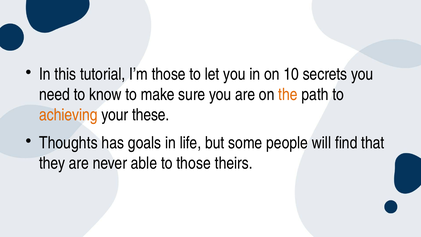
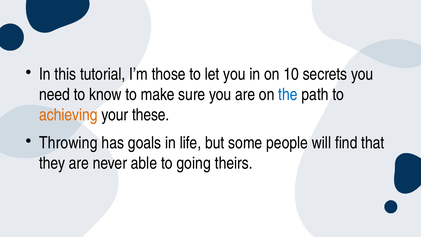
the colour: orange -> blue (288, 95)
Thoughts: Thoughts -> Throwing (68, 143)
to those: those -> going (194, 163)
